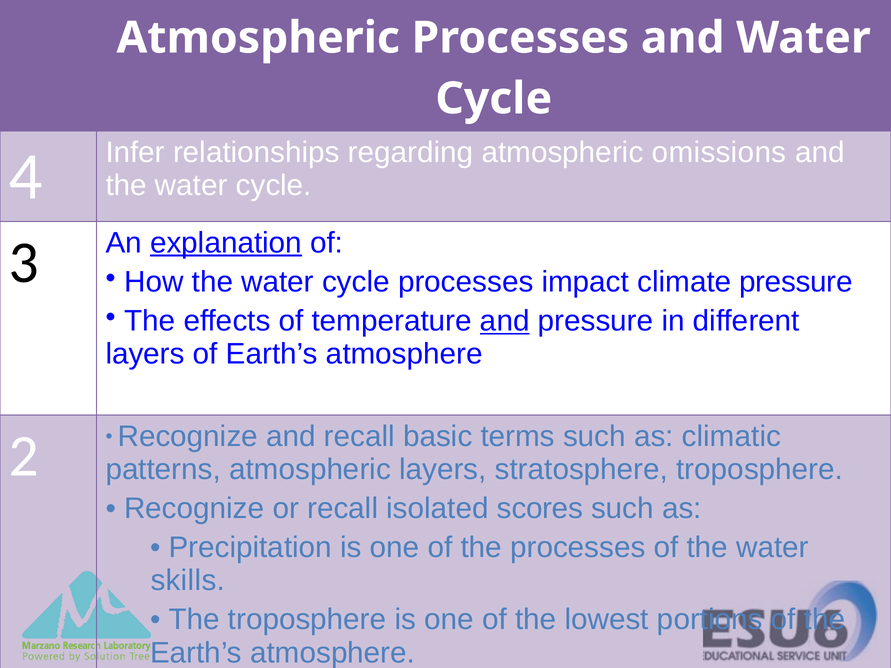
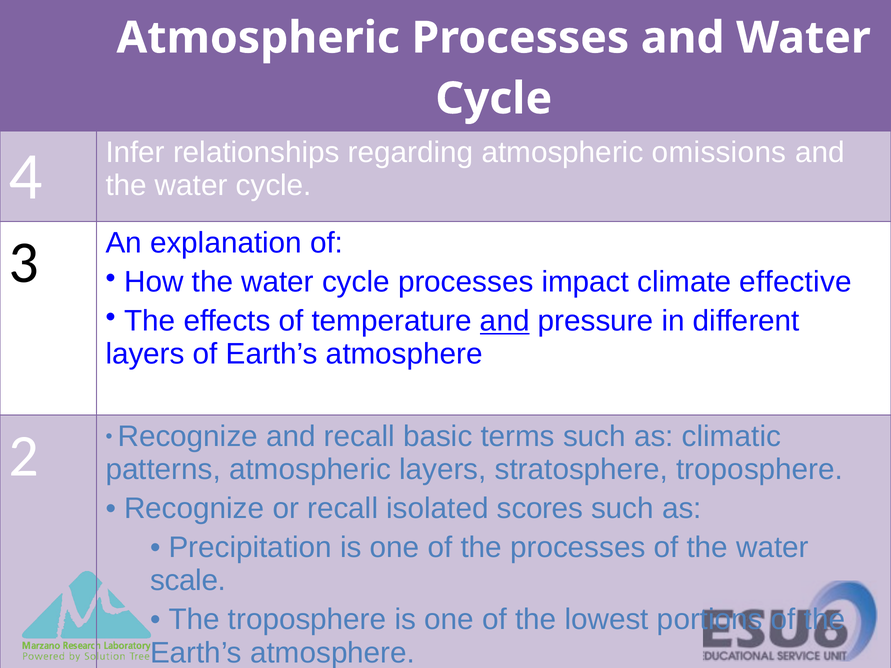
explanation underline: present -> none (226, 243)
climate pressure: pressure -> effective (796, 282)
skills: skills -> scale (188, 581)
